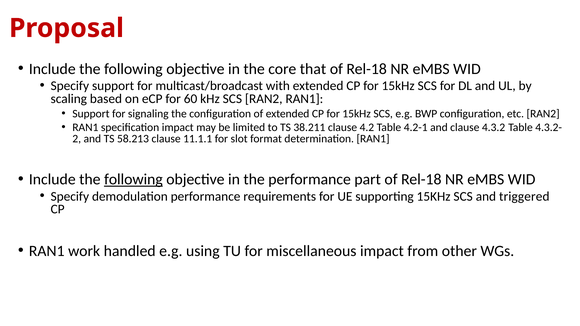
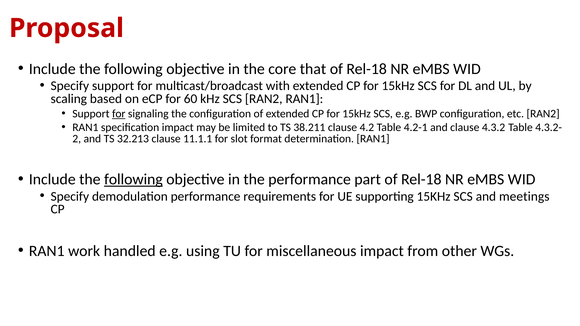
for underline: none -> present (119, 114)
58.213: 58.213 -> 32.213 (133, 139)
triggered: triggered -> meetings (524, 196)
